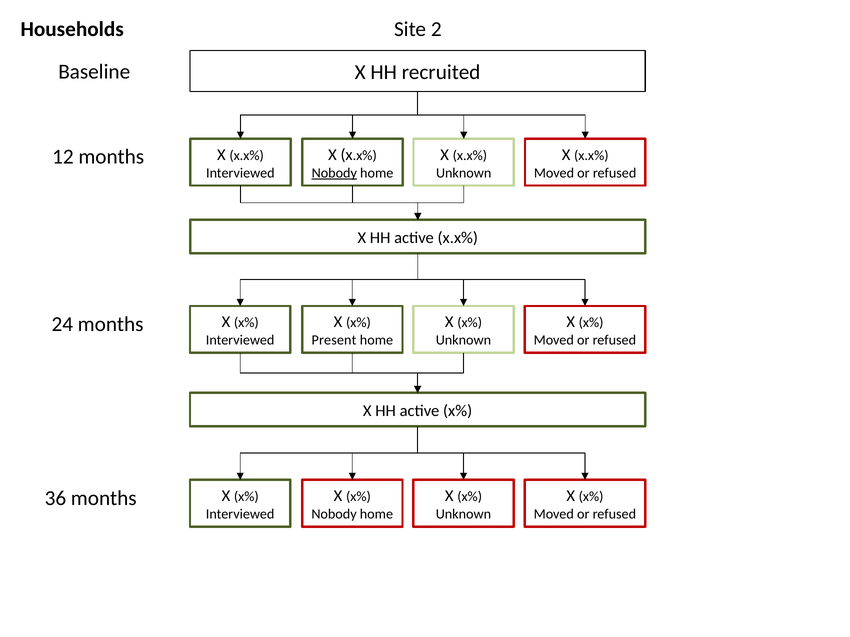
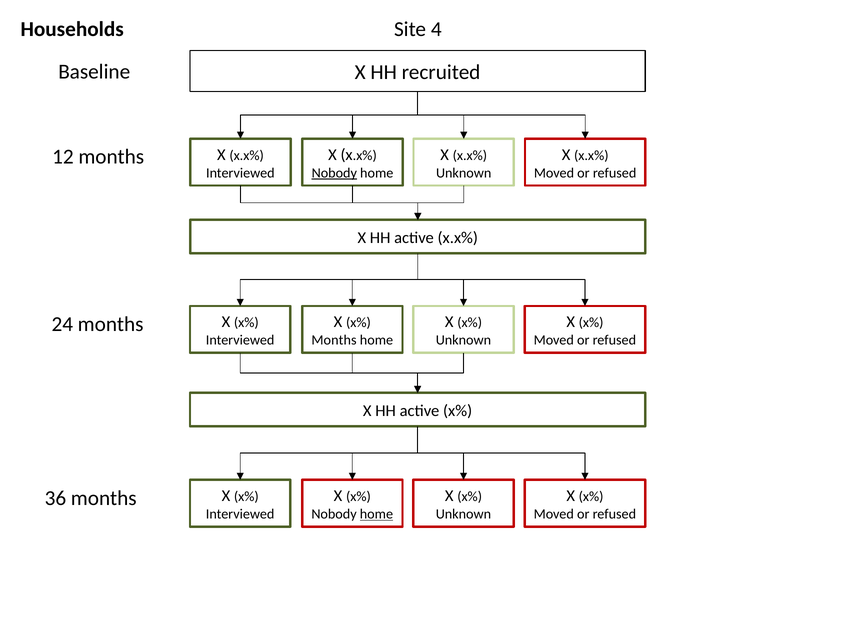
2: 2 -> 4 (436, 29)
Present: Present -> Months (334, 341)
home underline: none -> present (376, 515)
